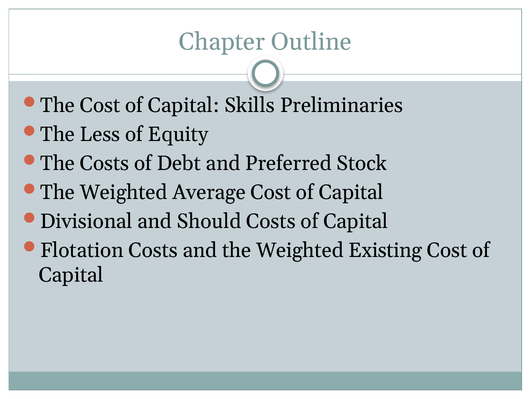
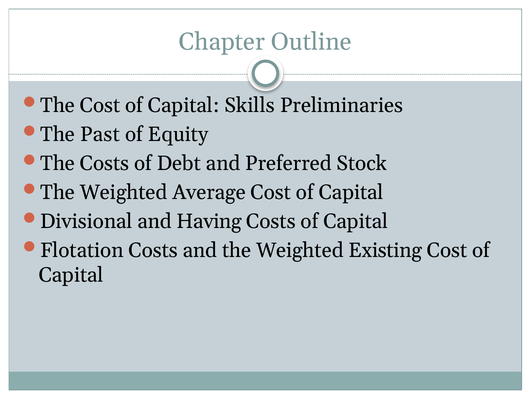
Less: Less -> Past (100, 134)
Should: Should -> Having (209, 221)
